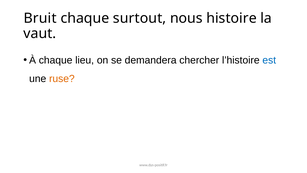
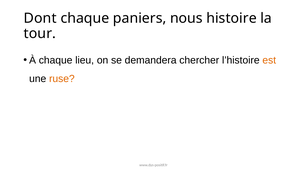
Bruit: Bruit -> Dont (40, 18)
surtout: surtout -> paniers (140, 18)
vaut: vaut -> tour (40, 33)
est colour: blue -> orange (269, 60)
